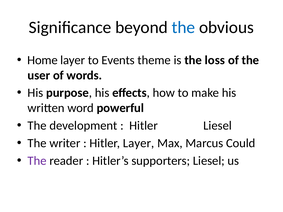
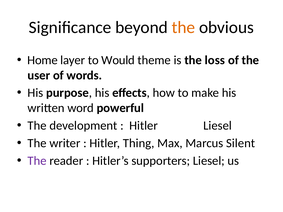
the colour: blue -> orange (183, 27)
Events: Events -> Would (118, 60)
Hitler Layer: Layer -> Thing (139, 143)
Could: Could -> Silent (241, 143)
